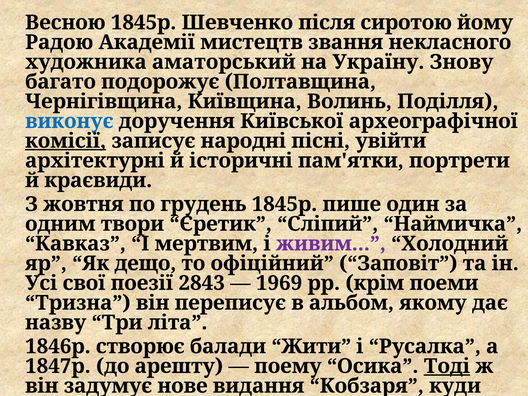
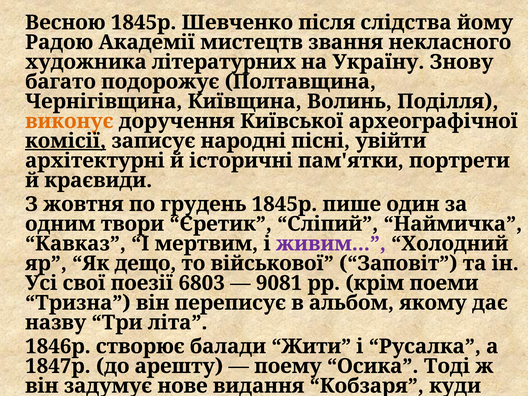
сиротою: сиротою -> слідства (406, 23)
аматорський: аматорський -> літературних (224, 62)
виконує colour: blue -> orange (69, 121)
офіційний: офіційний -> військової (272, 263)
2843: 2843 -> 6803 (202, 283)
1969: 1969 -> 9081 (279, 283)
Тоді underline: present -> none (447, 366)
